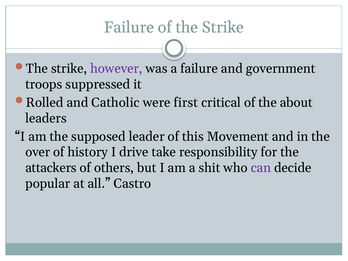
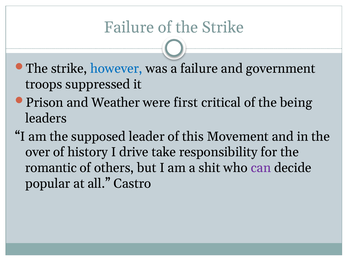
however colour: purple -> blue (116, 69)
Rolled: Rolled -> Prison (45, 103)
Catholic: Catholic -> Weather (116, 103)
about: about -> being (296, 103)
attackers: attackers -> romantic (51, 168)
